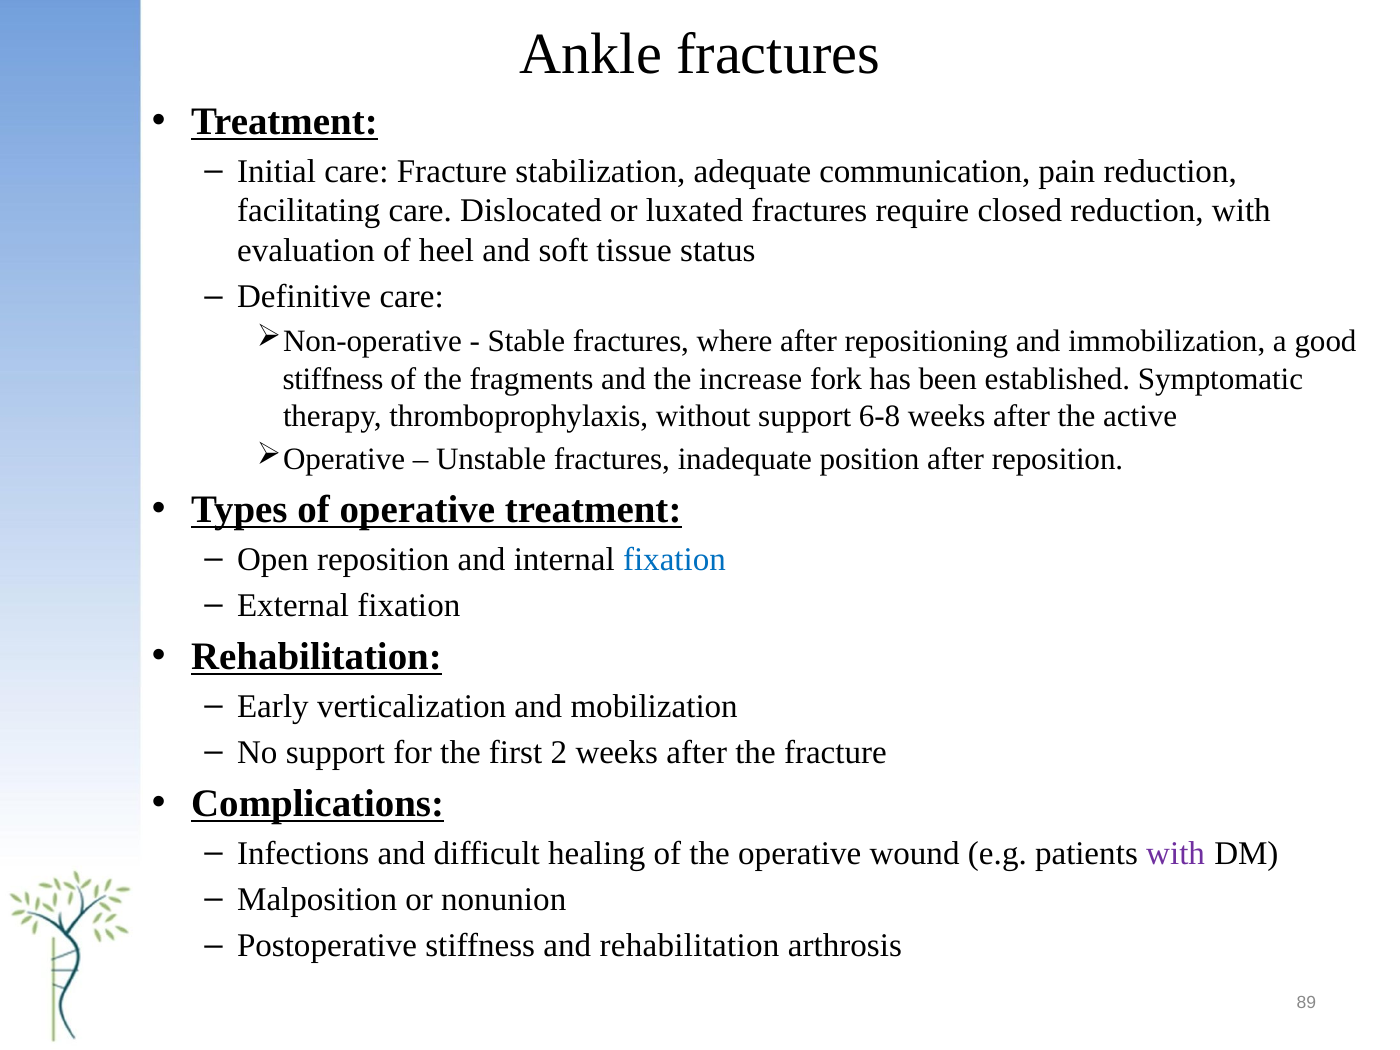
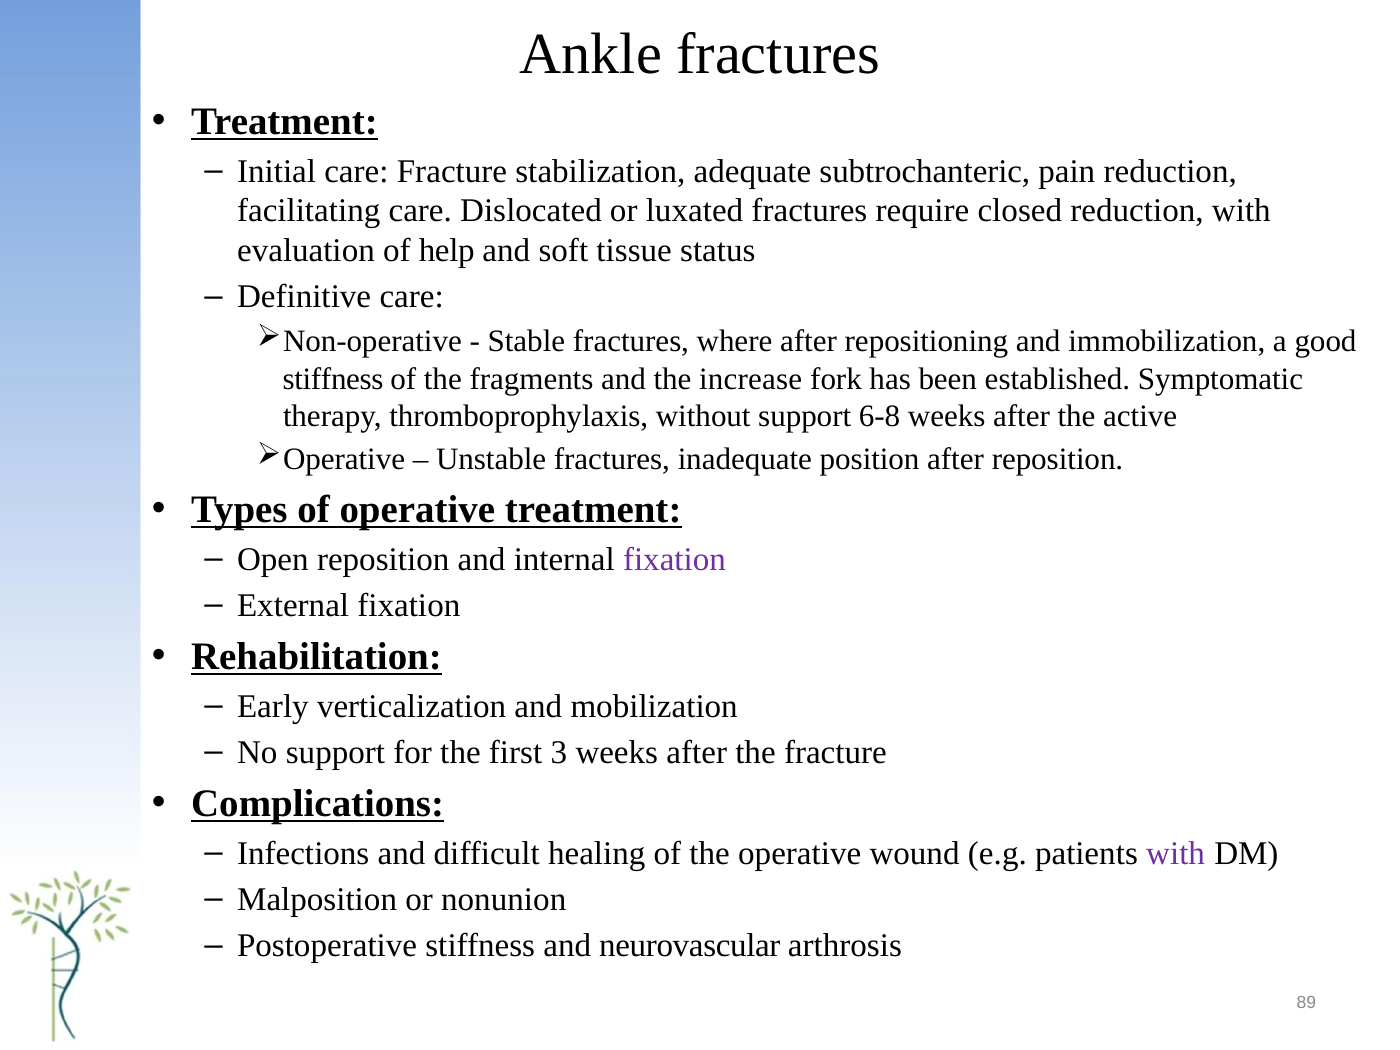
communication: communication -> subtrochanteric (925, 171)
heel: heel -> help (447, 251)
fixation colour: blue -> purple (674, 559)
2: 2 -> 3 (559, 753)
and rehabilitation: rehabilitation -> neurovascular (690, 946)
